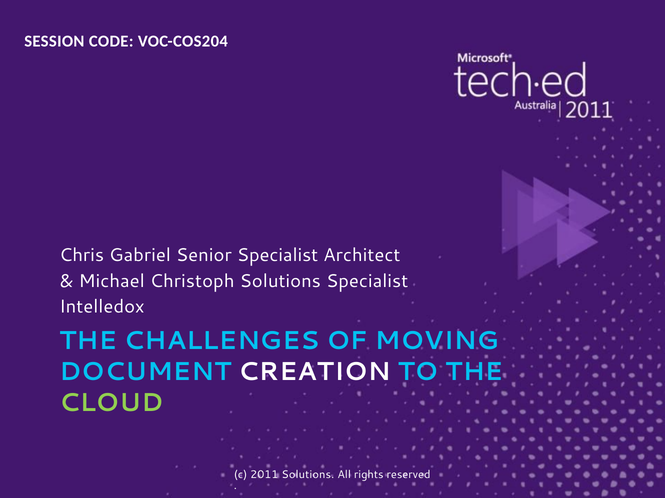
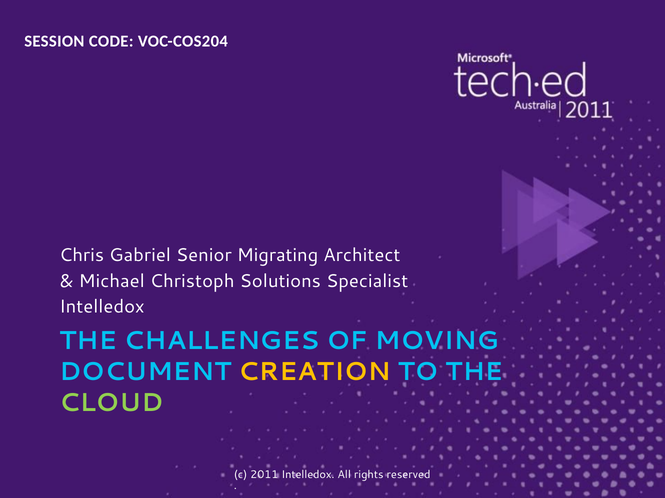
Senior Specialist: Specialist -> Migrating (278, 256)
CREATION colour: white -> yellow (315, 372)
2011 Solutions: Solutions -> Intelledox (308, 475)
